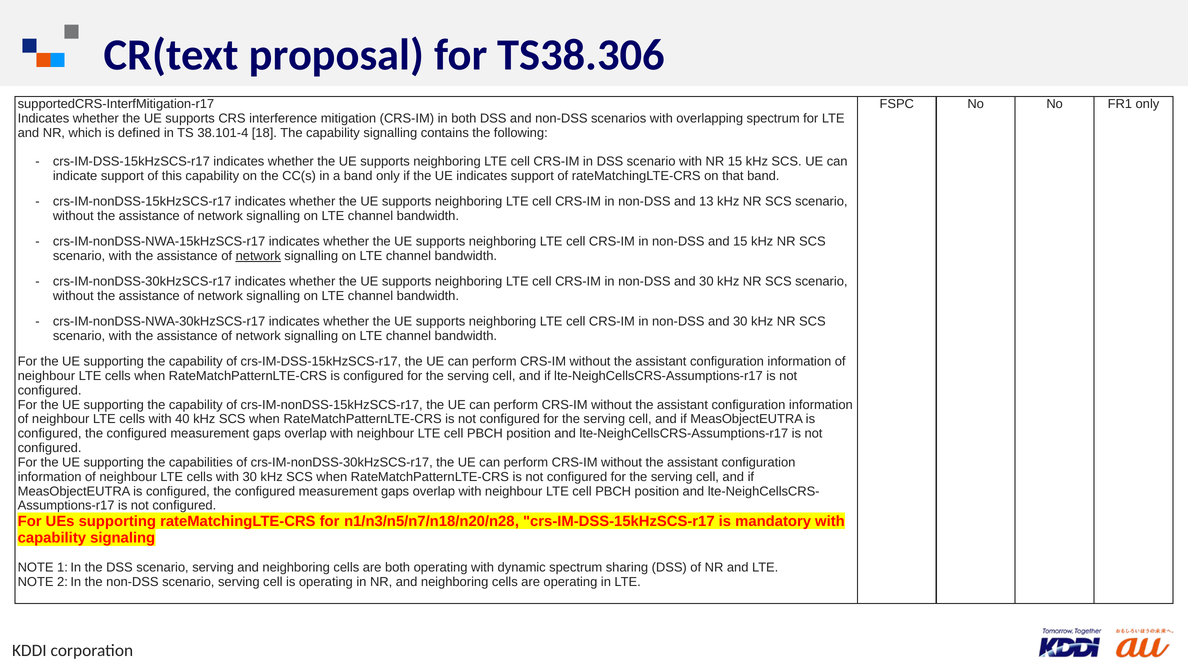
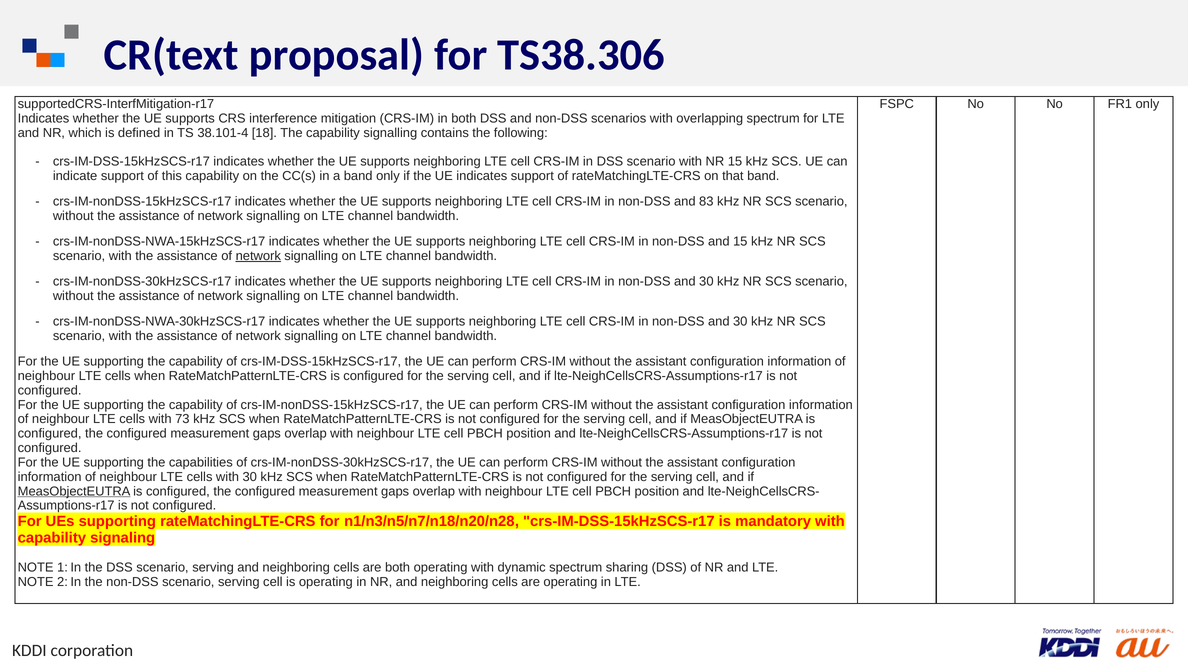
13: 13 -> 83 (706, 202)
40: 40 -> 73 (182, 419)
MeasObjectEUTRA underline: none -> present (74, 491)
